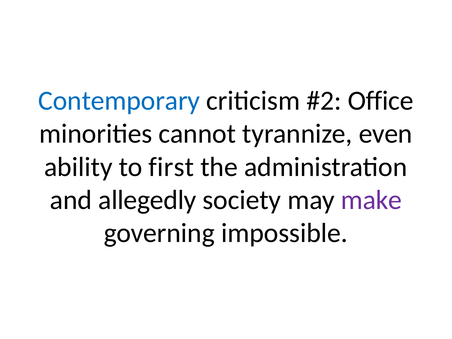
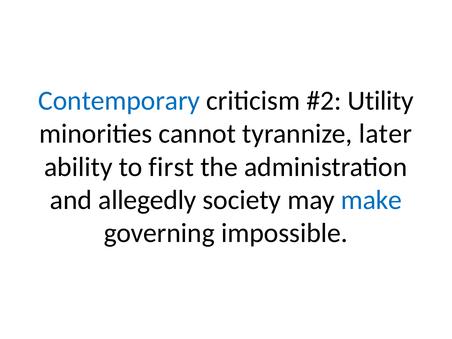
Office: Office -> Utility (381, 101)
even: even -> later (385, 134)
make colour: purple -> blue (371, 200)
